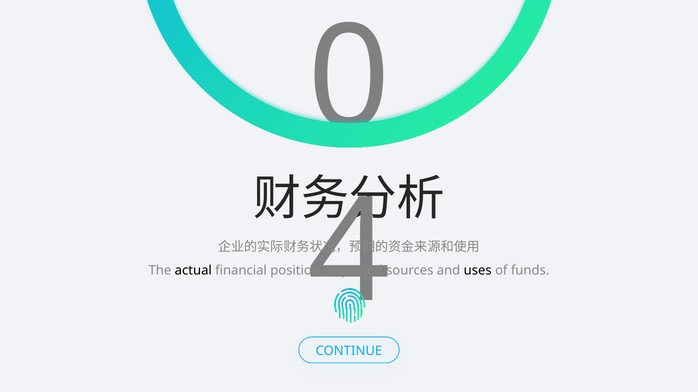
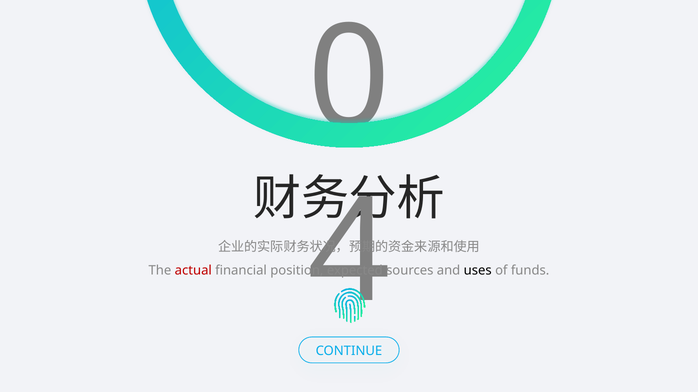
actual colour: black -> red (193, 271)
